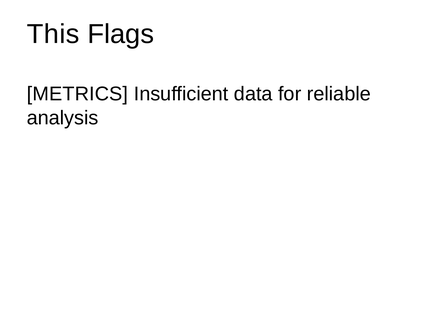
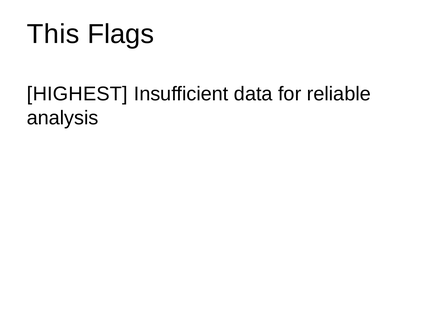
METRICS: METRICS -> HIGHEST (77, 94)
